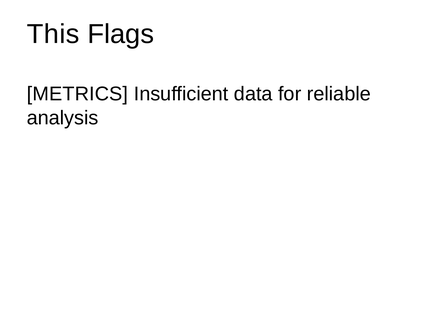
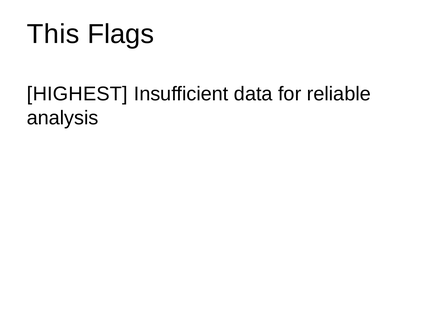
METRICS: METRICS -> HIGHEST (77, 94)
